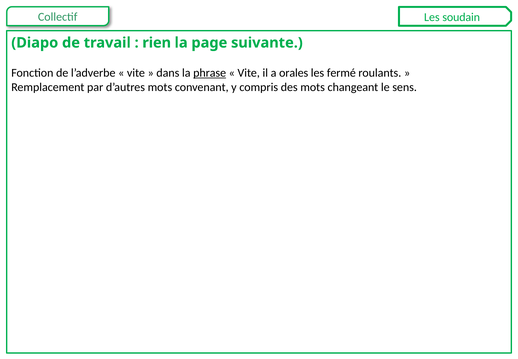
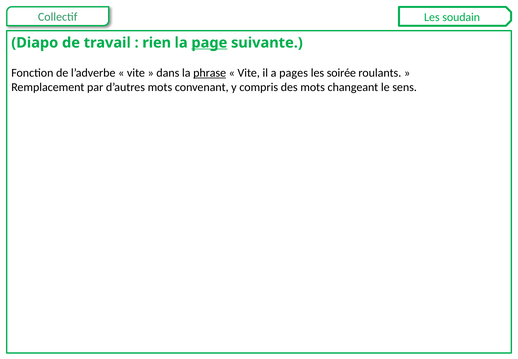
page underline: none -> present (209, 43)
orales: orales -> pages (294, 73)
fermé: fermé -> soirée (341, 73)
